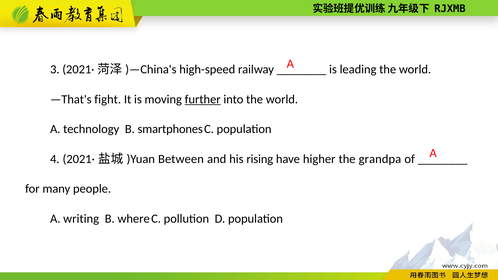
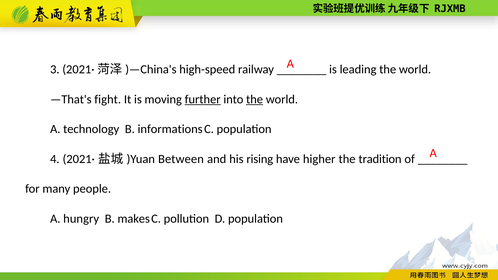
the underline: none -> present (255, 99)
smartphones: smartphones -> informations (170, 129)
grandpa: grandpa -> tradition (380, 159)
writing: writing -> hungry (81, 219)
where: where -> makes (134, 219)
